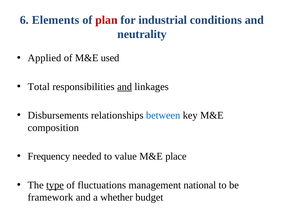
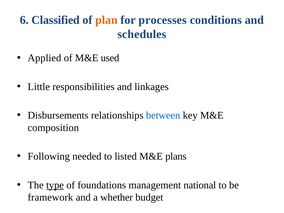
Elements: Elements -> Classified (56, 20)
plan colour: red -> orange (106, 20)
industrial: industrial -> processes (163, 20)
neutrality: neutrality -> schedules (142, 34)
Total: Total -> Little (39, 87)
and underline: present -> none (125, 87)
Frequency: Frequency -> Following (49, 156)
value: value -> listed (126, 156)
place: place -> plans (176, 156)
fluctuations: fluctuations -> foundations (102, 185)
